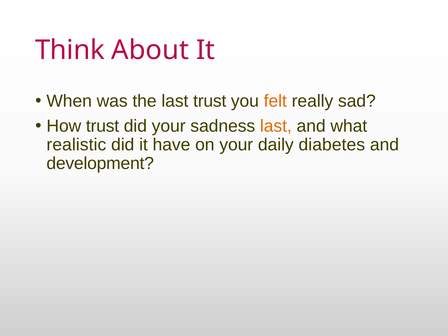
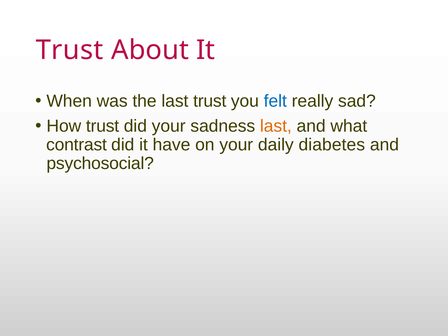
Think: Think -> Trust (70, 50)
felt colour: orange -> blue (275, 101)
realistic: realistic -> contrast (77, 145)
development: development -> psychosocial (100, 164)
